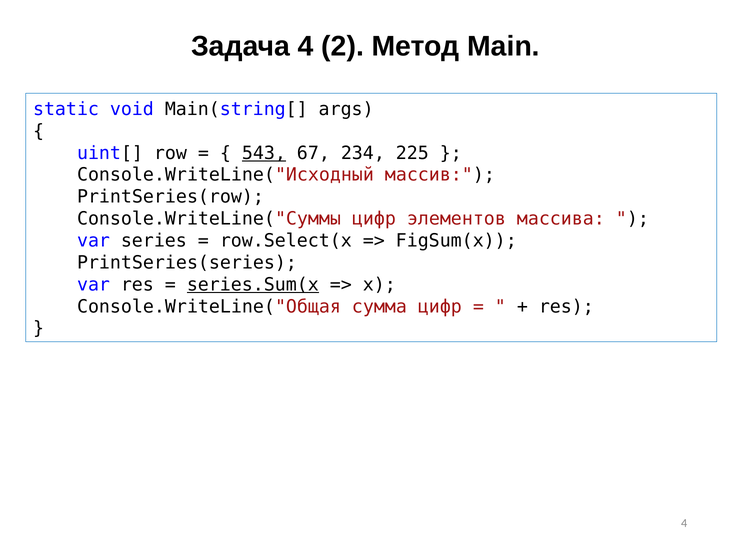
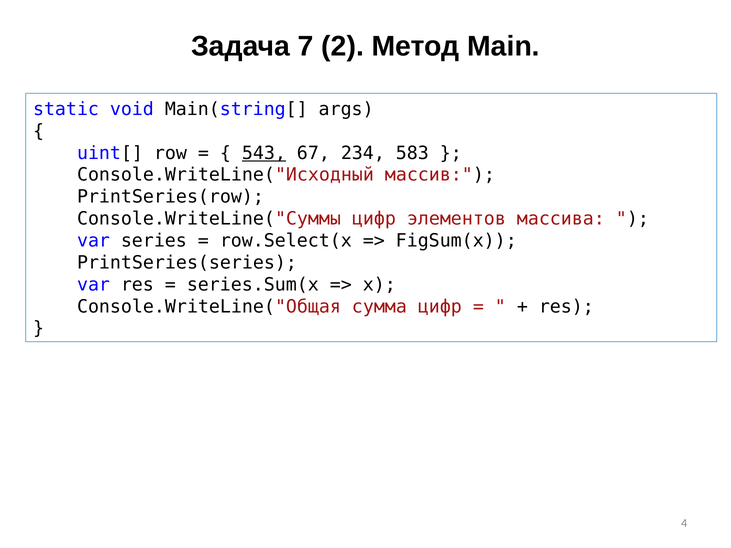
Задача 4: 4 -> 7 (306, 46)
225: 225 -> 583 (412, 153)
series.Sum(x underline: present -> none (253, 285)
